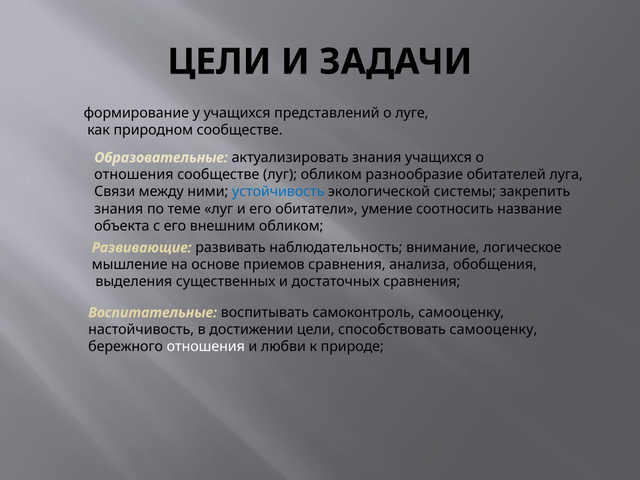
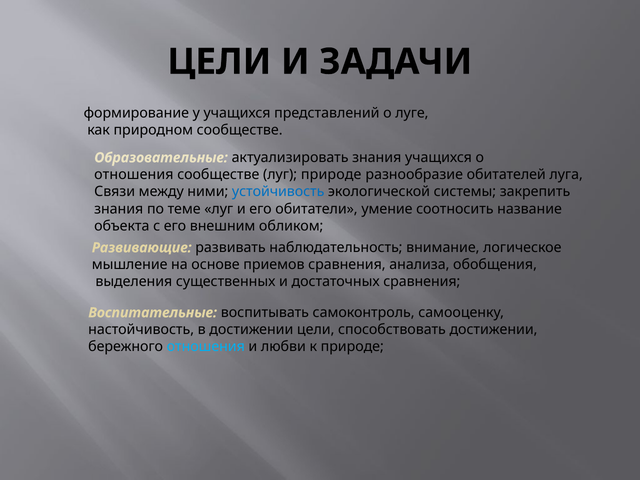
луг обликом: обликом -> природе (331, 175)
способствовать самооценку: самооценку -> достижении (494, 330)
отношения colour: white -> light blue (206, 347)
